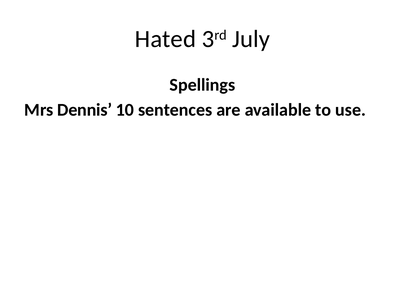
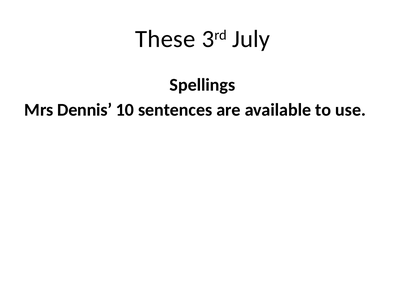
Hated: Hated -> These (165, 39)
